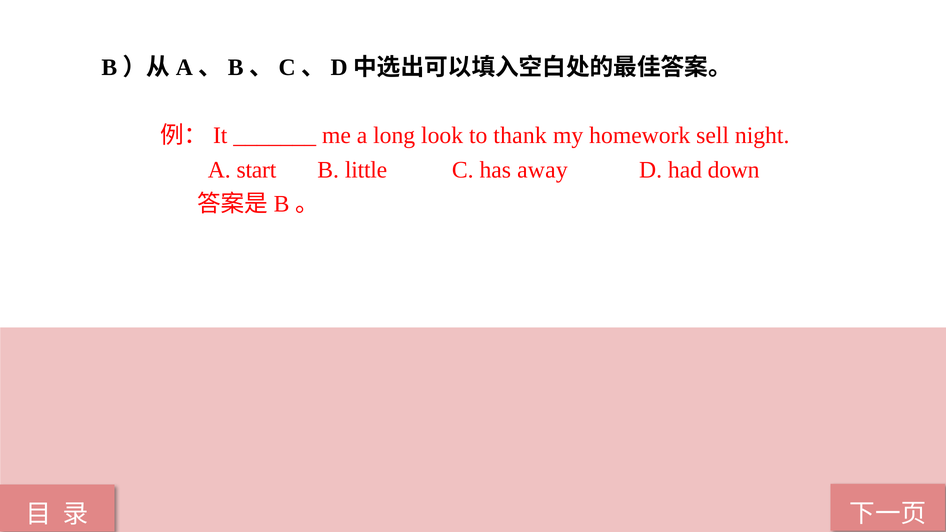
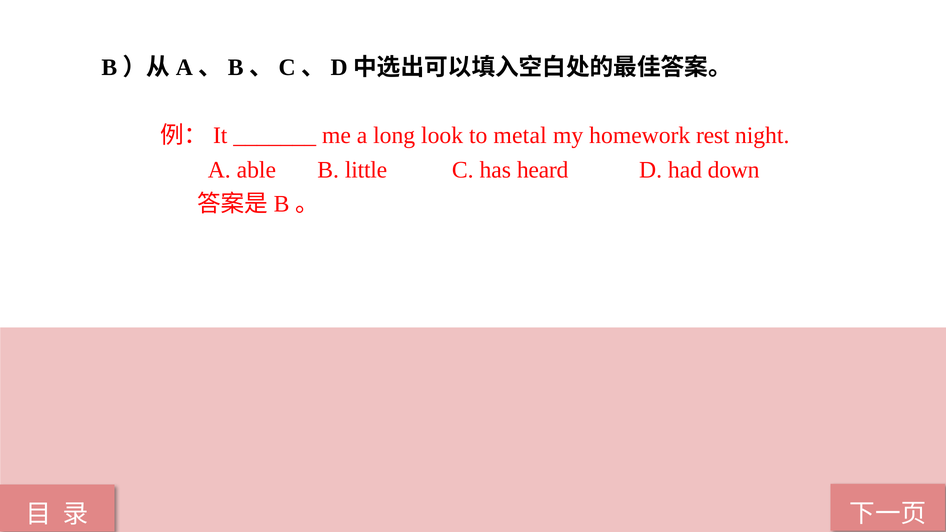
thank: thank -> metal (520, 136)
sell: sell -> rest (713, 136)
start: start -> able (256, 170)
away: away -> heard (543, 170)
